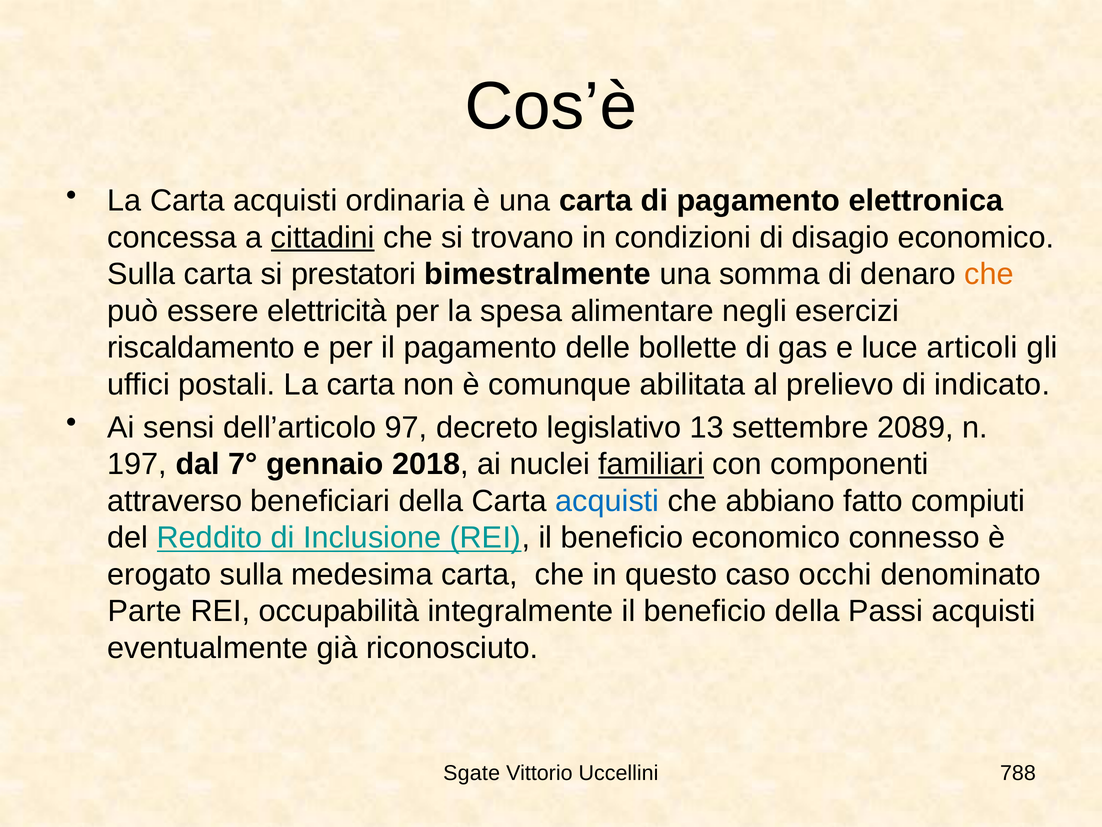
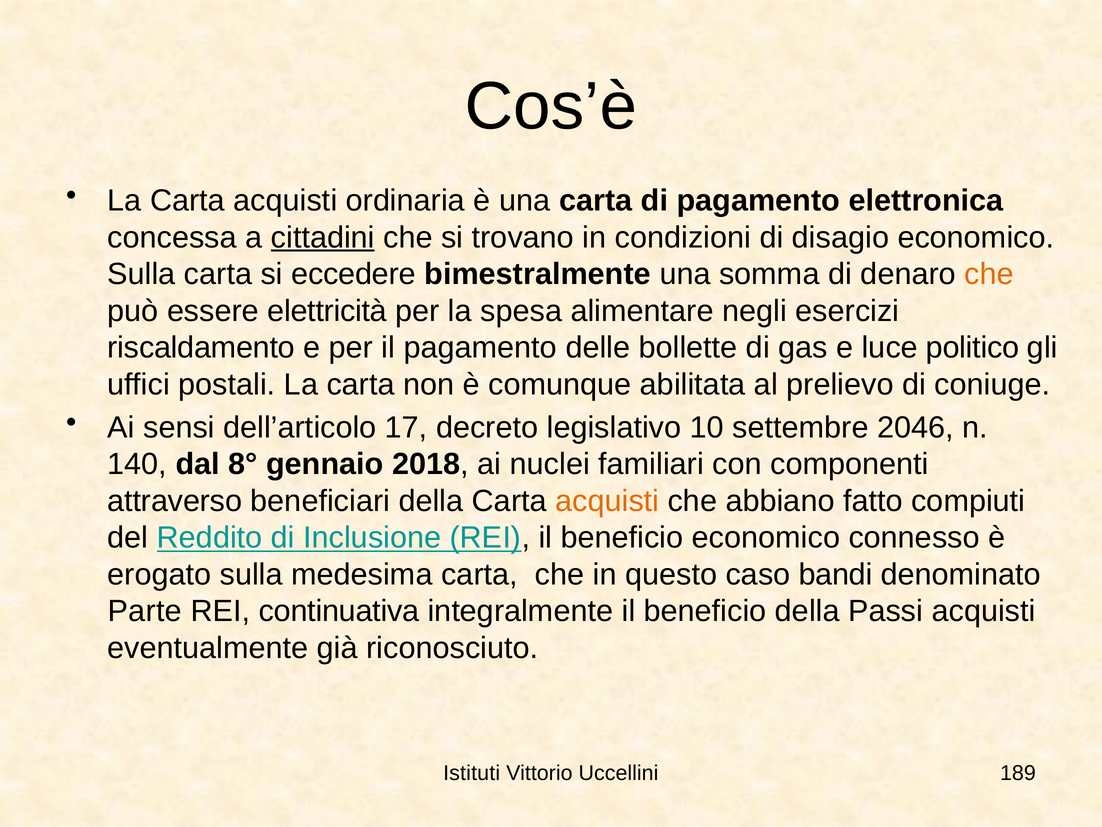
prestatori: prestatori -> eccedere (354, 274)
articoli: articoli -> politico (973, 348)
indicato: indicato -> coniuge (992, 384)
97: 97 -> 17 (406, 427)
13: 13 -> 10 (707, 427)
2089: 2089 -> 2046 (915, 427)
197: 197 -> 140 (137, 464)
7°: 7° -> 8° (243, 464)
familiari underline: present -> none (651, 464)
acquisti colour: blue -> orange (607, 501)
occhi: occhi -> bandi (836, 574)
occupabilità: occupabilità -> continuativa (339, 611)
Sgate: Sgate -> Istituti (472, 773)
788: 788 -> 189 (1018, 773)
